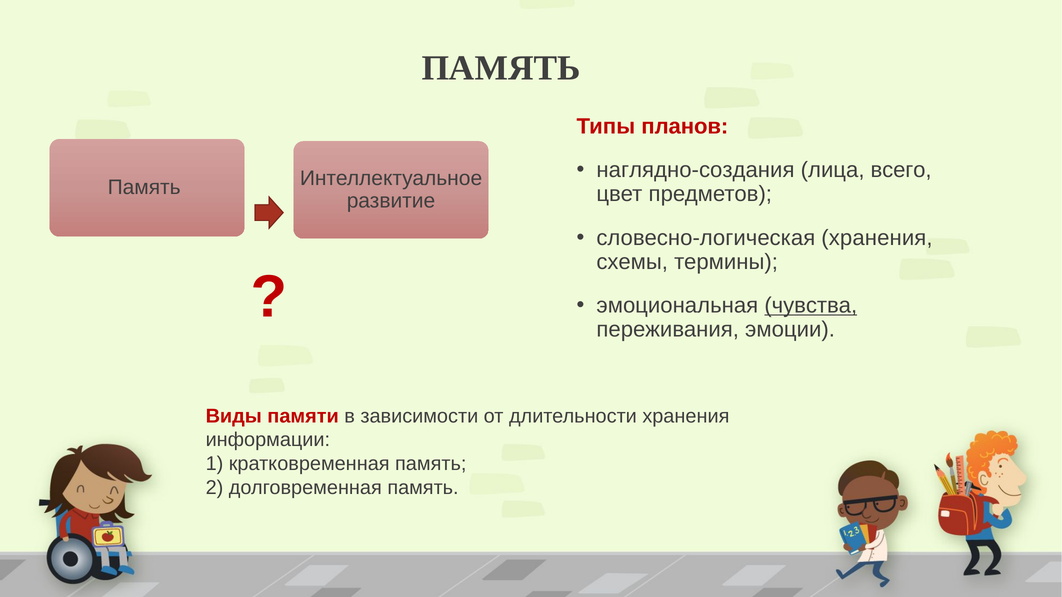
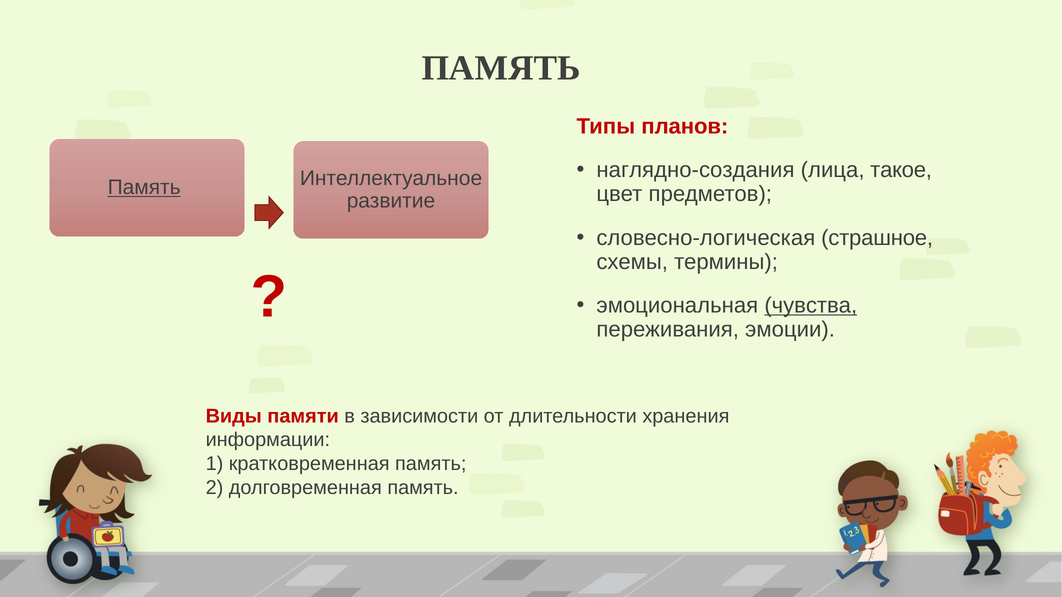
всего: всего -> такое (901, 170)
Память underline: none -> present (144, 188)
словесно-логическая хранения: хранения -> страшное (877, 238)
